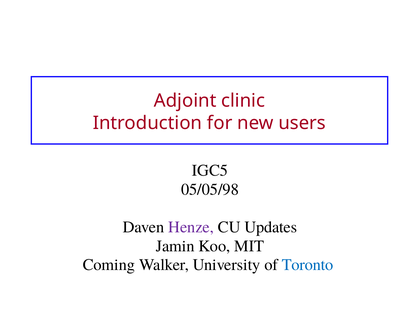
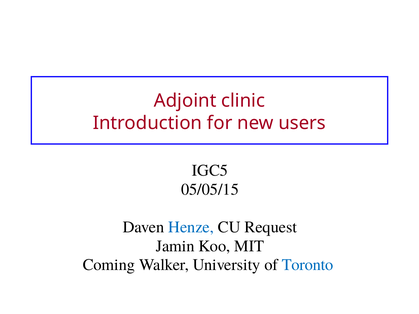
05/05/98: 05/05/98 -> 05/05/15 (210, 189)
Henze colour: purple -> blue (191, 227)
Updates: Updates -> Request (271, 227)
